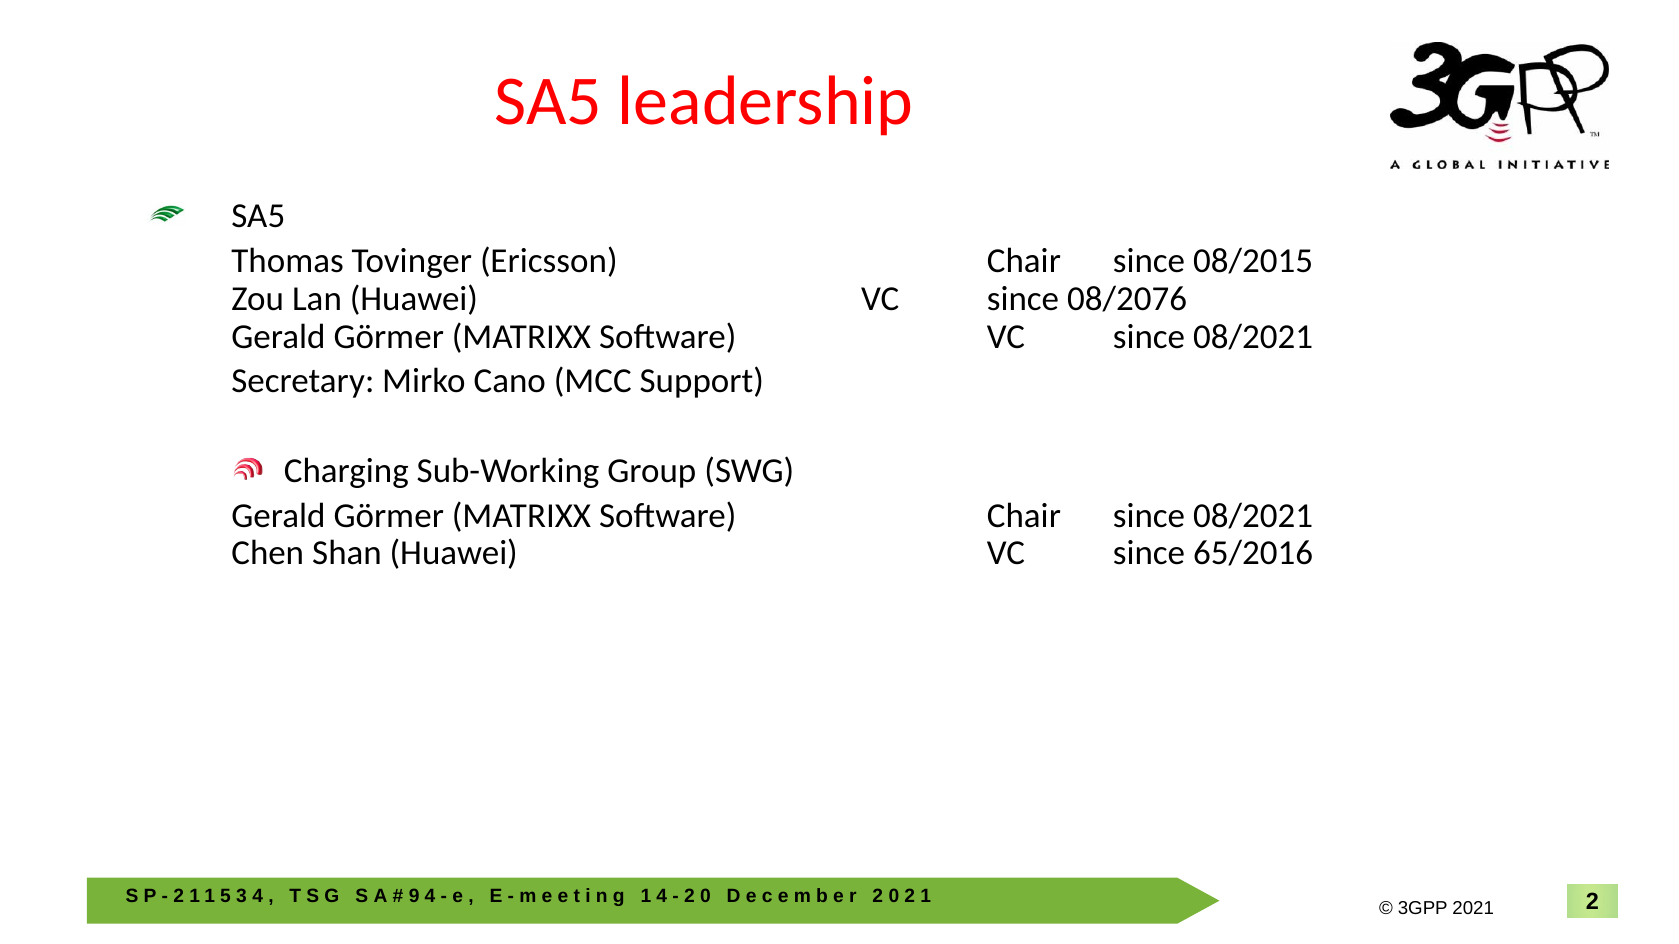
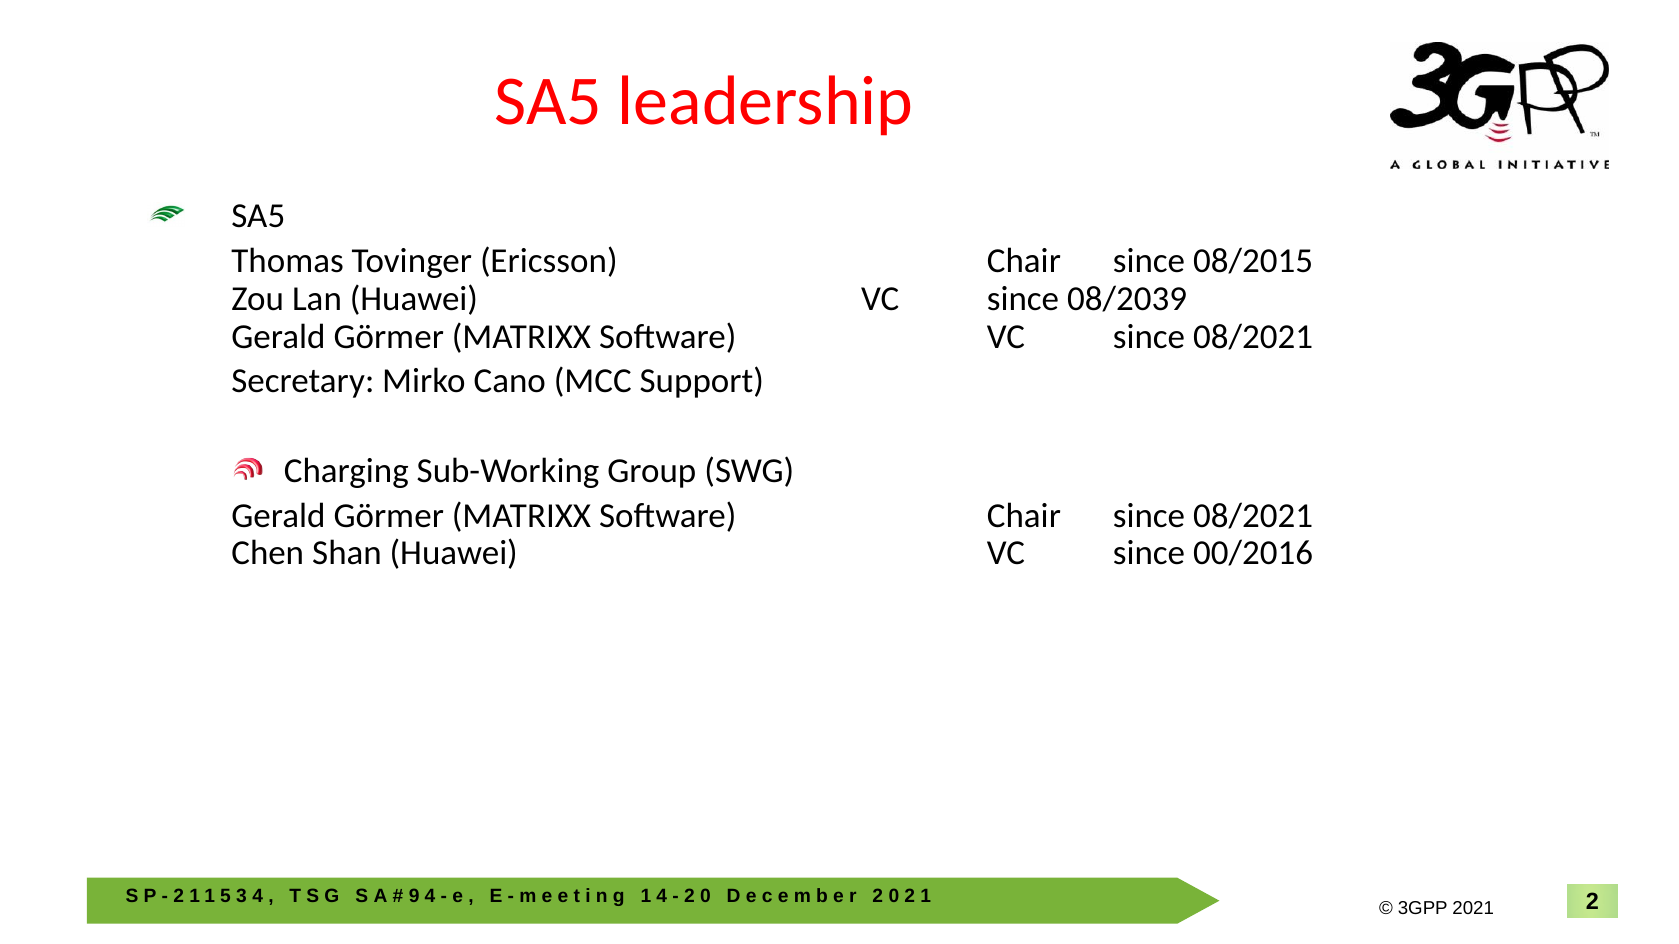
08/2076: 08/2076 -> 08/2039 (1127, 299)
65/2016: 65/2016 -> 00/2016 (1253, 554)
